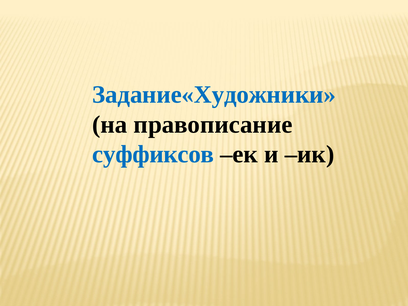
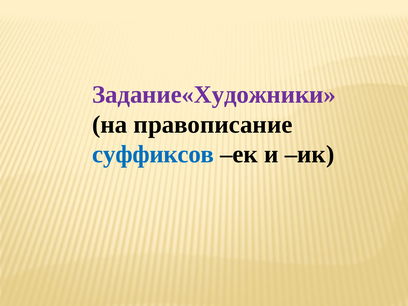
Задание«Художники colour: blue -> purple (214, 95)
